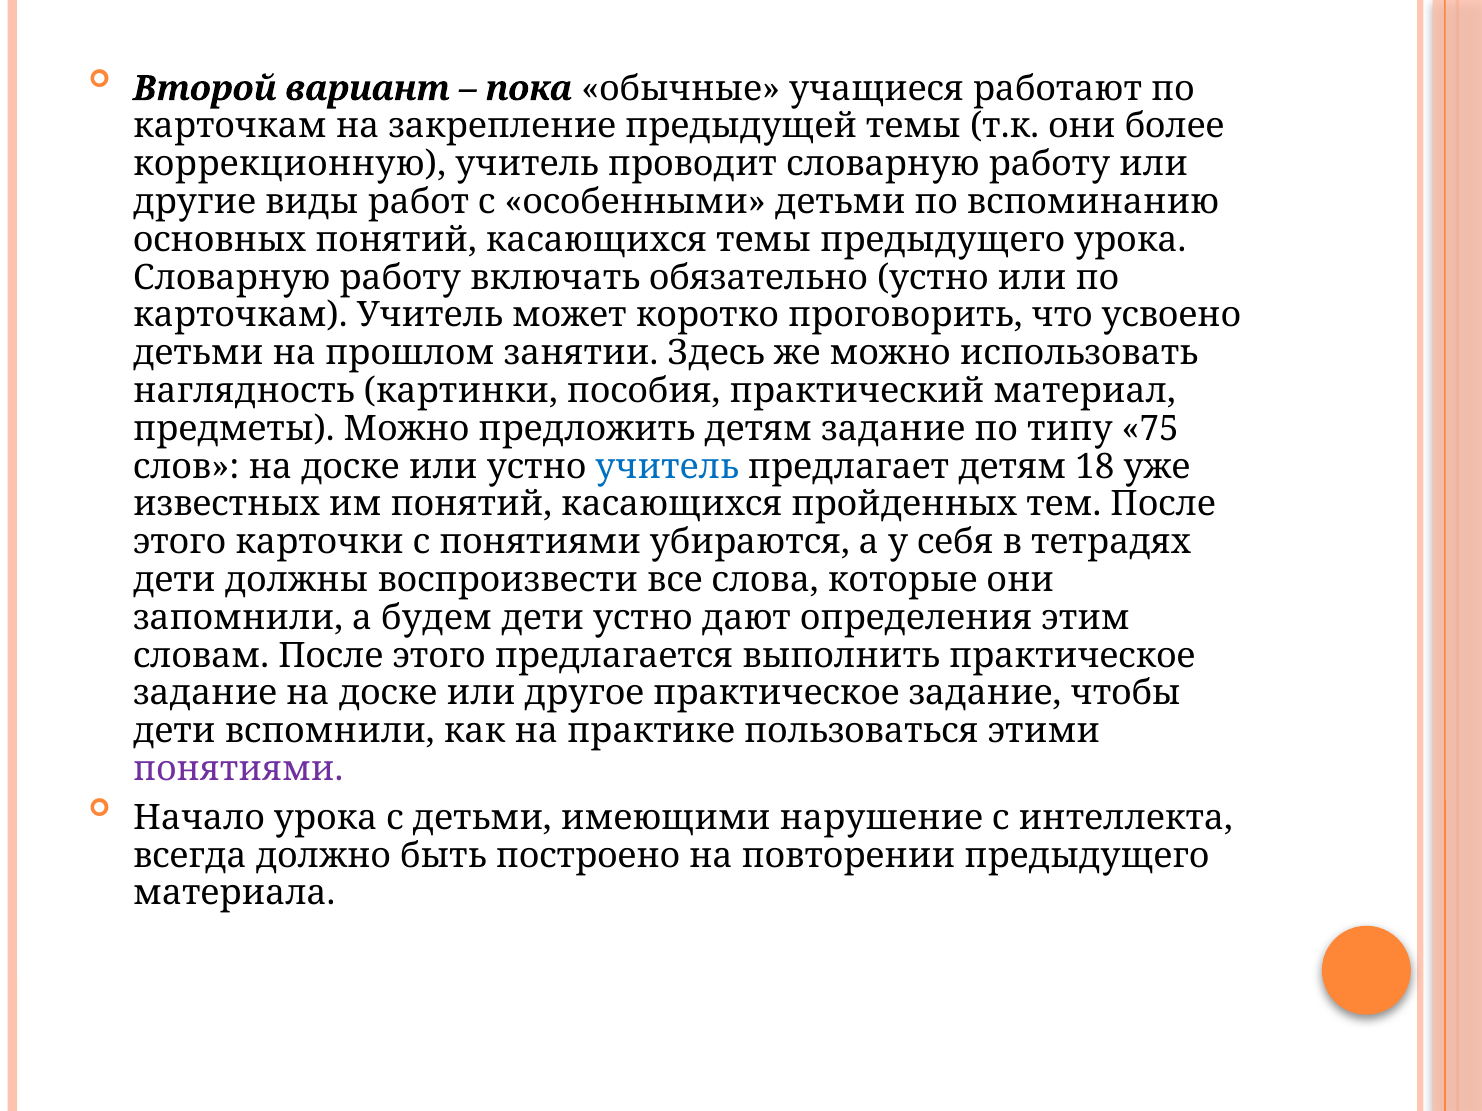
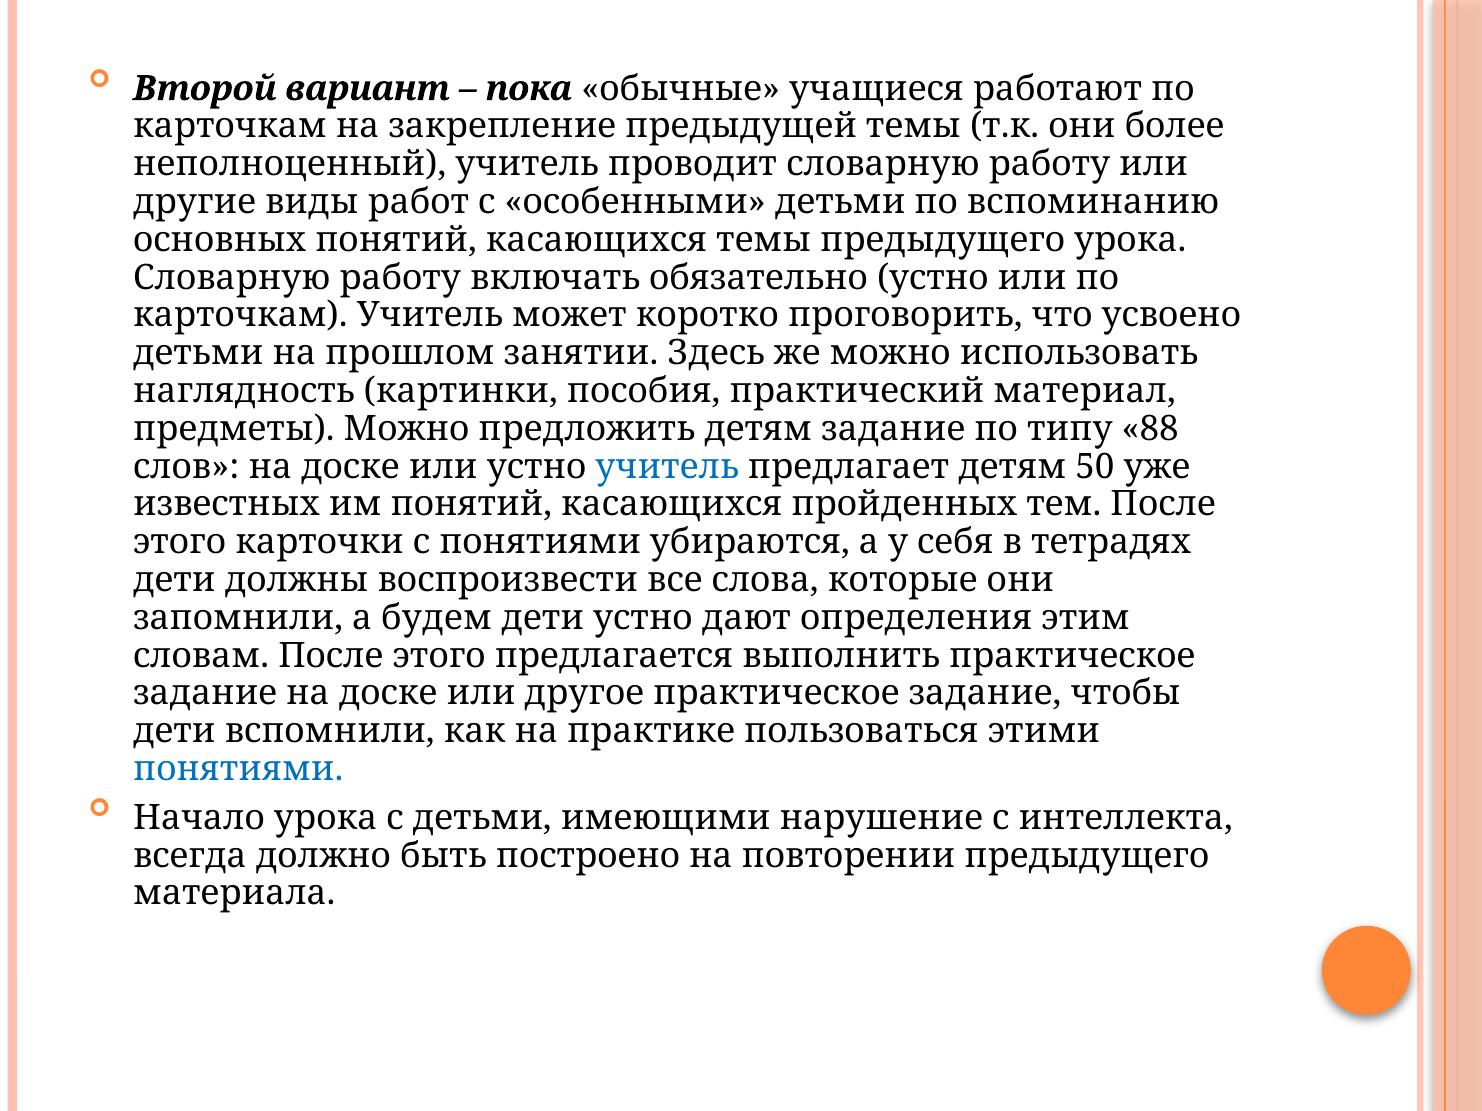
коррекционную: коррекционную -> неполноценный (290, 164)
75: 75 -> 88 (1150, 429)
18: 18 -> 50 (1095, 467)
понятиями colour: purple -> blue (238, 769)
